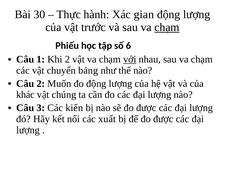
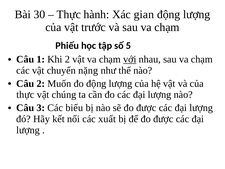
chạm underline: present -> none (167, 27)
6: 6 -> 5 (128, 46)
bảng: bảng -> nặng (88, 70)
khác: khác -> thực (25, 95)
kiến: kiến -> biểu (74, 108)
